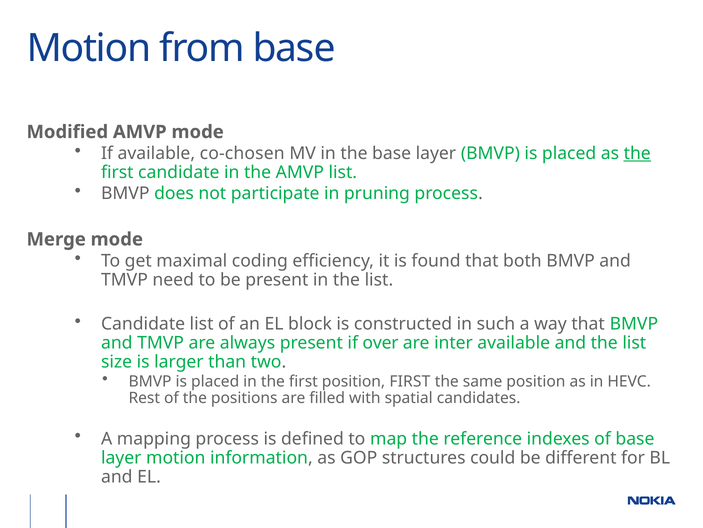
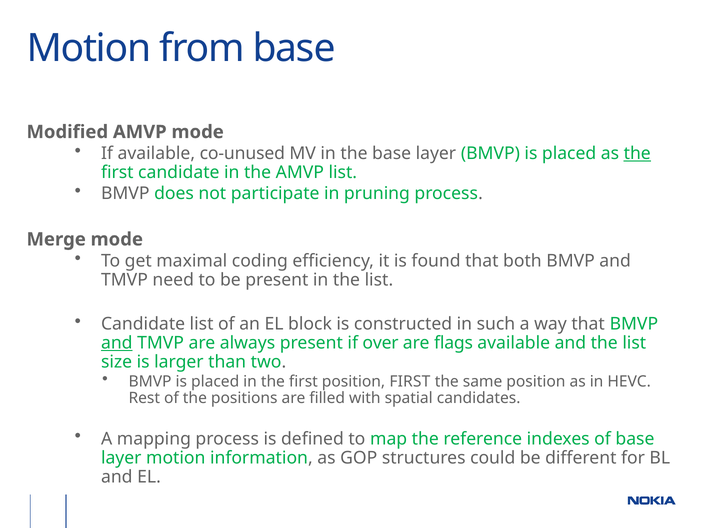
co-chosen: co-chosen -> co-unused (242, 153)
and underline: none -> present (117, 342)
inter: inter -> flags (454, 342)
